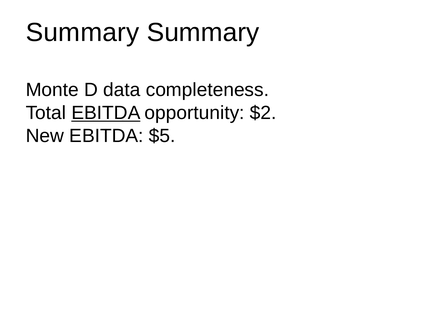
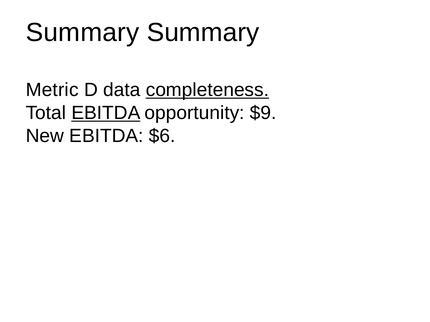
Monte: Monte -> Metric (52, 90)
completeness underline: none -> present (207, 90)
$2: $2 -> $9 (263, 113)
$5: $5 -> $6 (162, 136)
